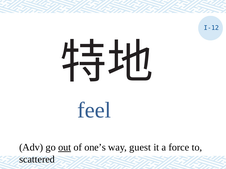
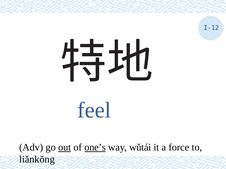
one’s underline: none -> present (95, 148)
guest: guest -> wǔtái (140, 148)
scattered: scattered -> liǎnkǒng (37, 160)
